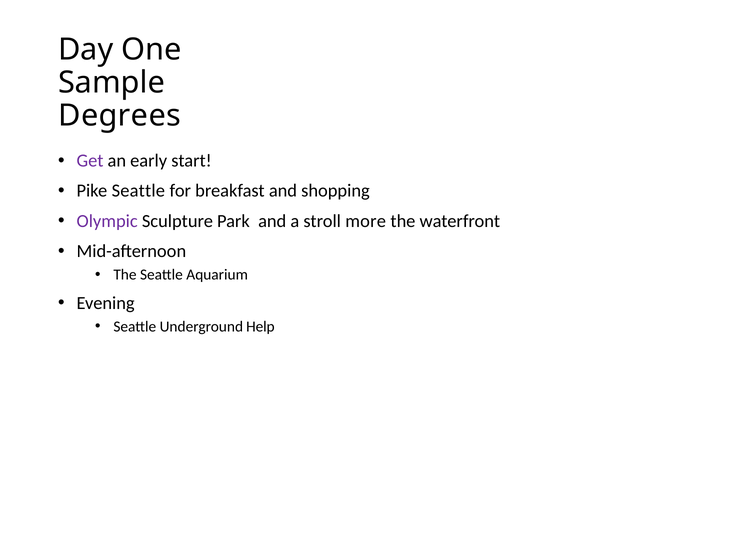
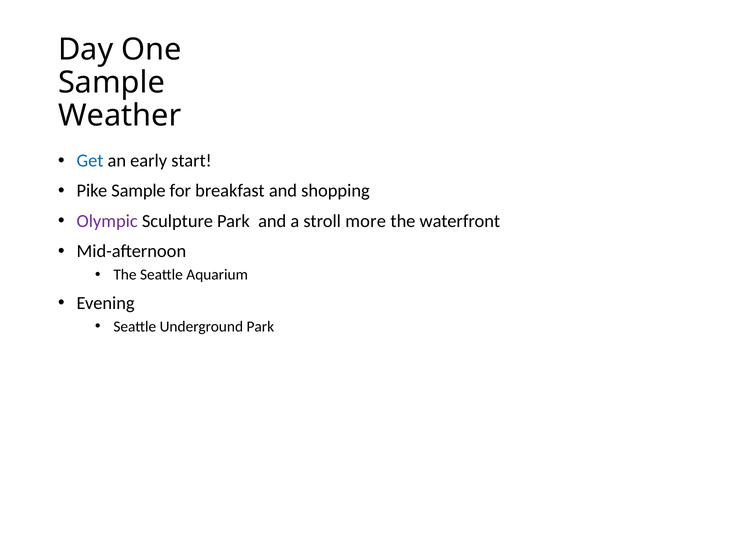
Degrees: Degrees -> Weather (120, 116)
Get colour: purple -> blue (90, 161)
Pike Seattle: Seattle -> Sample (138, 191)
Underground Help: Help -> Park (260, 327)
